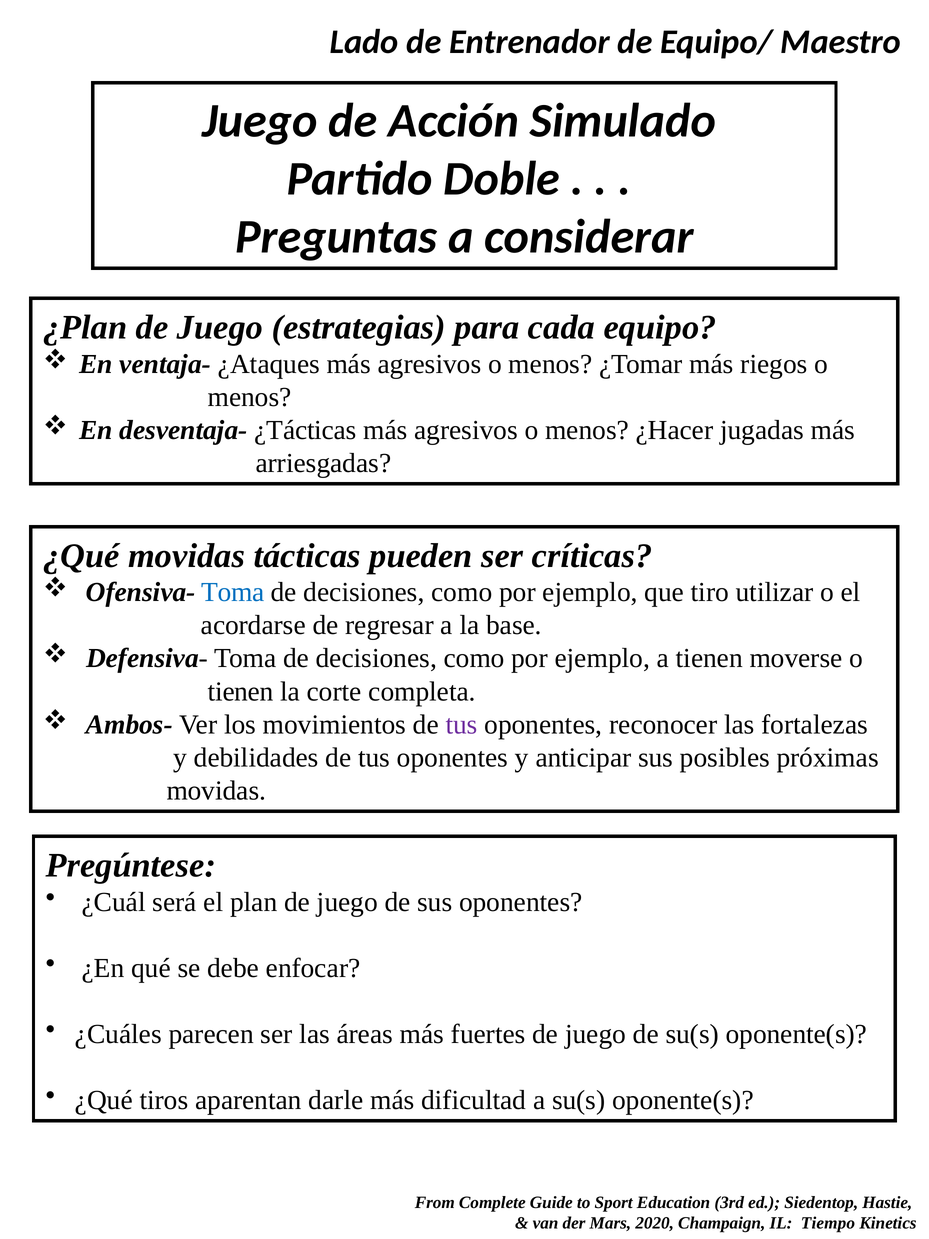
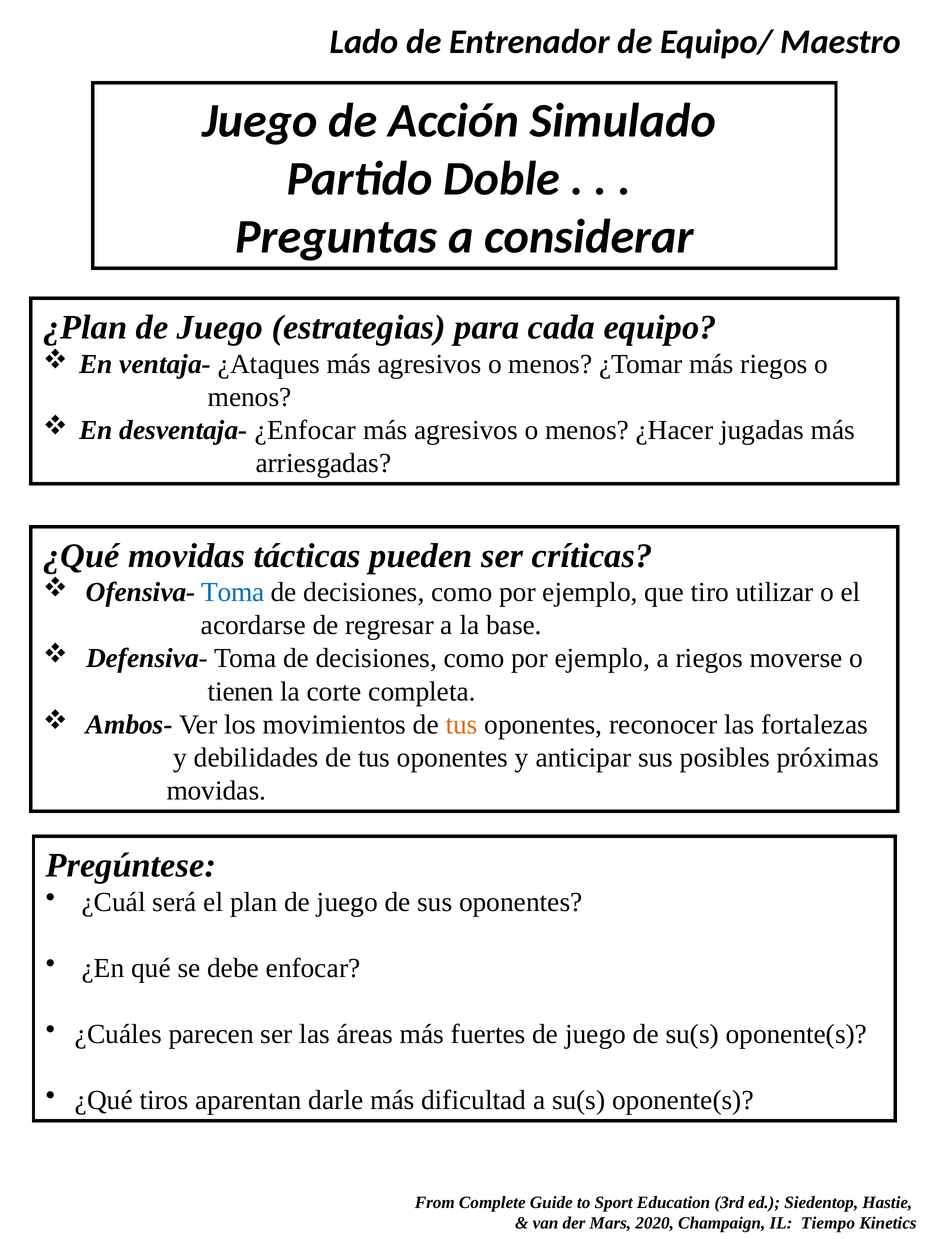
¿Tácticas: ¿Tácticas -> ¿Enfocar (305, 430)
a tienen: tienen -> riegos (709, 658)
tus colour: purple -> orange (462, 724)
